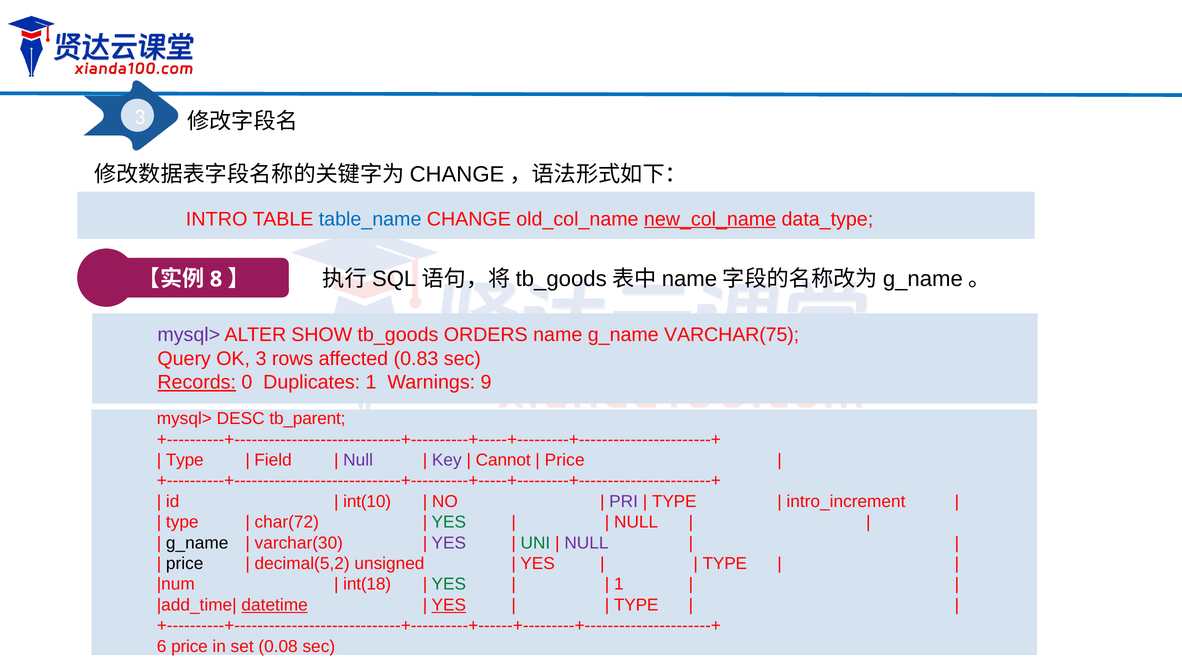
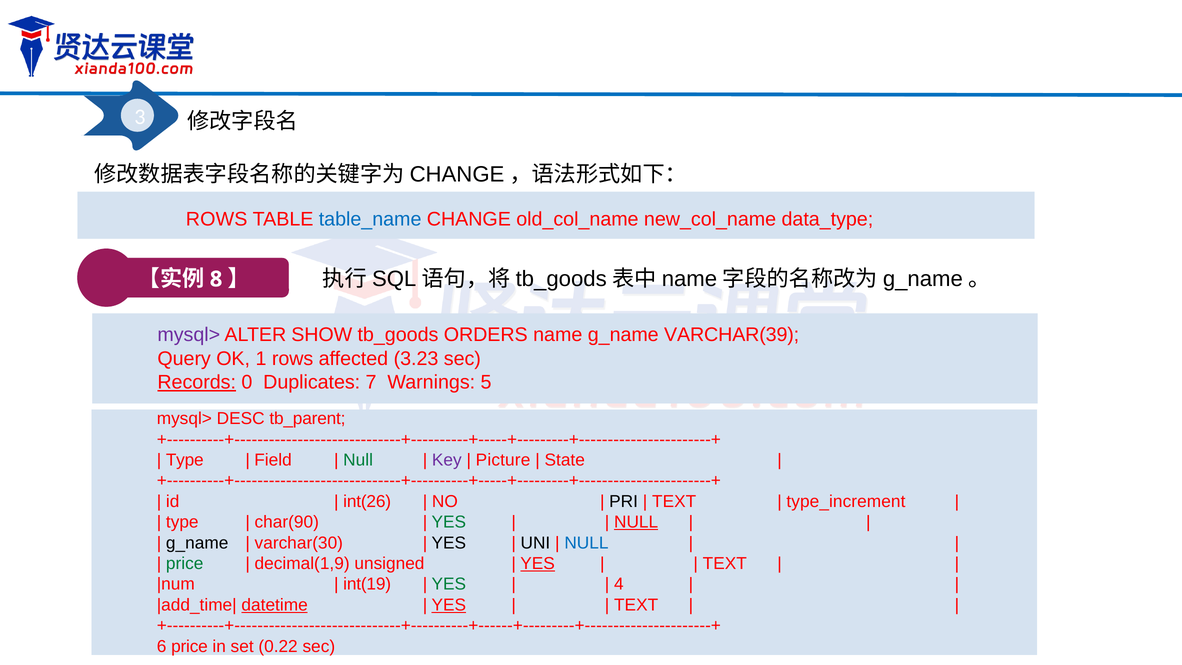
INTRO: INTRO -> ROWS (217, 219)
new_col_name underline: present -> none (710, 219)
VARCHAR(75: VARCHAR(75 -> VARCHAR(39 (732, 335)
OK 3: 3 -> 1 (261, 359)
0.83: 0.83 -> 3.23 (416, 359)
Duplicates 1: 1 -> 7 (371, 382)
9: 9 -> 5 (486, 382)
Null colour: purple -> green (358, 460)
Cannot: Cannot -> Picture (503, 460)
Price: Price -> State (565, 460)
int(10: int(10 -> int(26 (367, 501)
PRI colour: purple -> black (624, 501)
TYPE: TYPE -> TEXT (674, 501)
intro_increment: intro_increment -> type_increment (846, 501)
char(72: char(72 -> char(90 (287, 522)
NULL underline: none -> present (636, 522)
YES colour: purple -> black (449, 543)
UNI colour: green -> black (535, 543)
NULL colour: purple -> blue (586, 543)
price colour: black -> green (185, 563)
decimal(5,2: decimal(5,2 -> decimal(1,9 (302, 563)
YES underline: none -> present (538, 563)
TYPE: TYPE -> TEXT (725, 563)
int(18: int(18 -> int(19 (367, 584)
1: 1 -> 4 (619, 584)
TYPE: TYPE -> TEXT (636, 605)
0.08: 0.08 -> 0.22 (278, 646)
